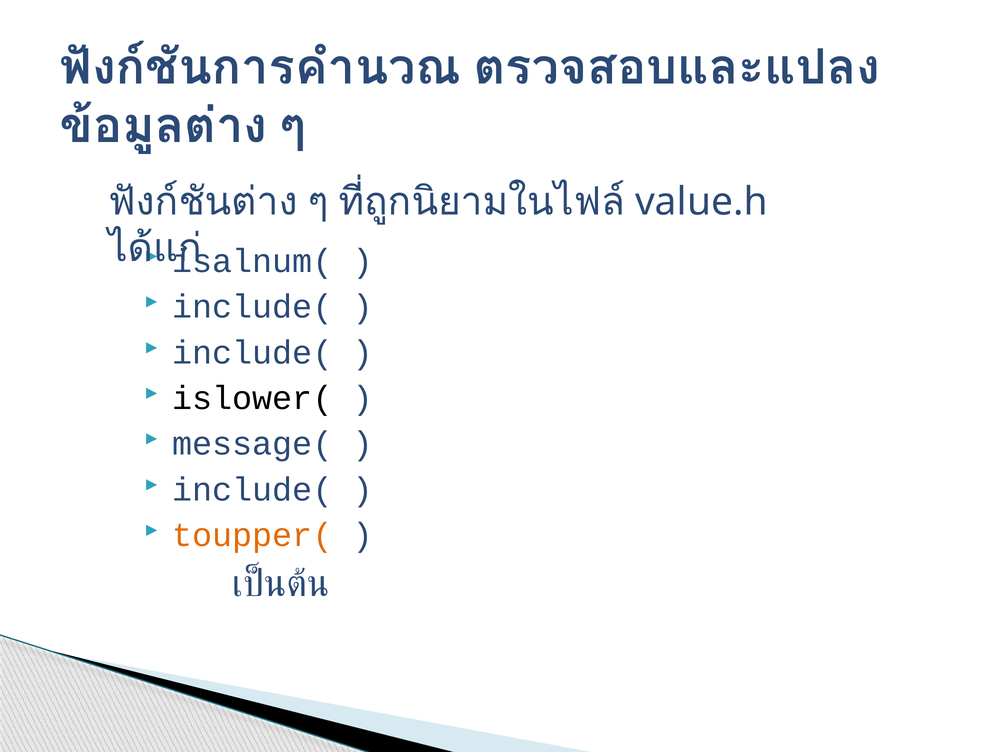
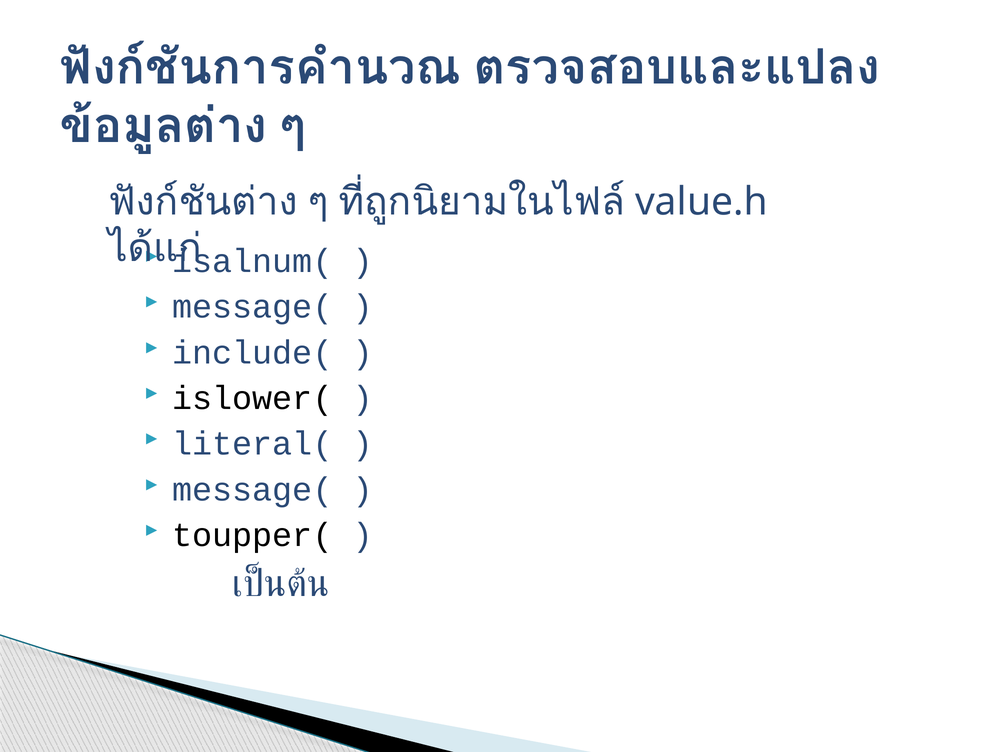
include(: include( -> message( (252, 307)
message(: message( -> literal( (252, 444)
include(: include( -> message( (252, 489)
toupper( colour: orange -> black (252, 535)
